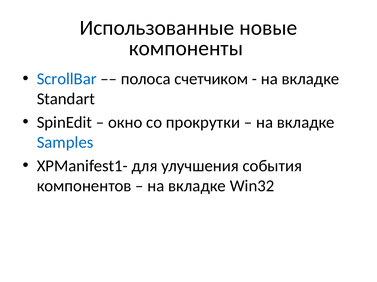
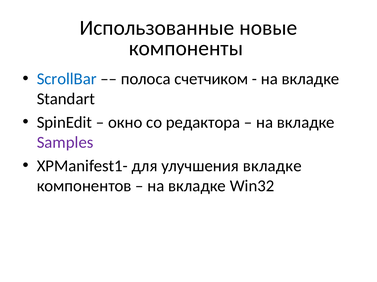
прокрутки: прокрутки -> редактора (203, 123)
Samples colour: blue -> purple (65, 143)
улучшения события: события -> вкладке (272, 166)
